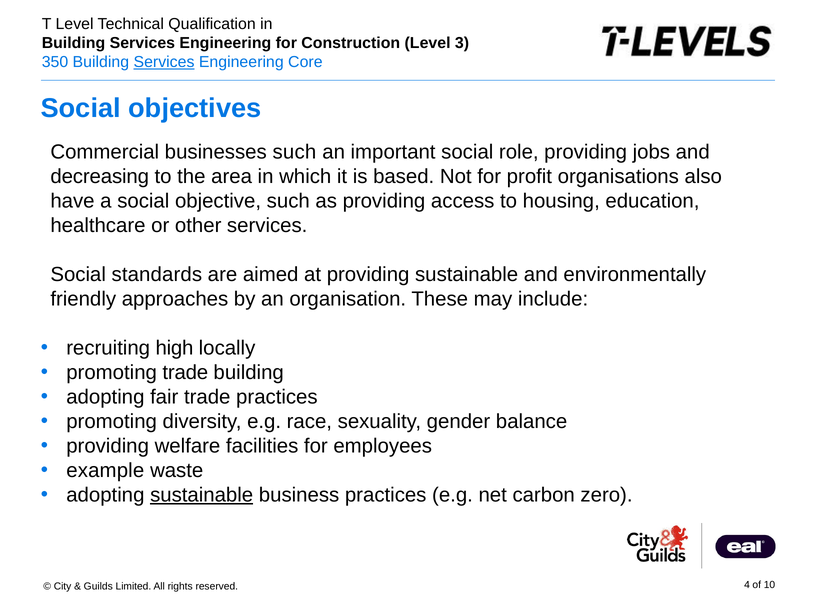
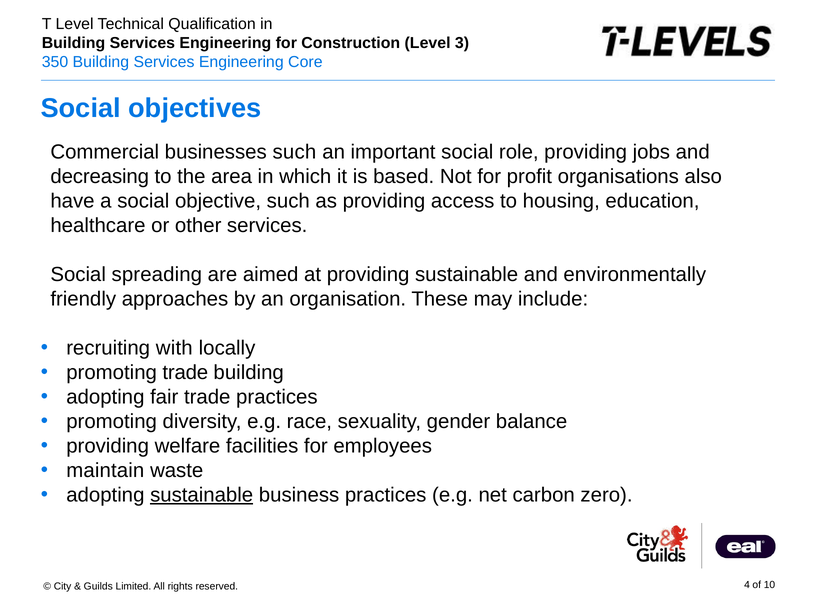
Services underline: present -> none (164, 62)
standards: standards -> spreading (157, 275)
high: high -> with (174, 348)
example: example -> maintain (105, 470)
